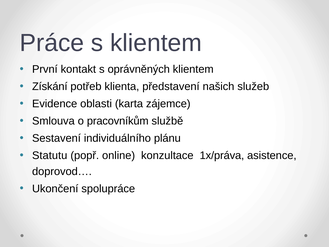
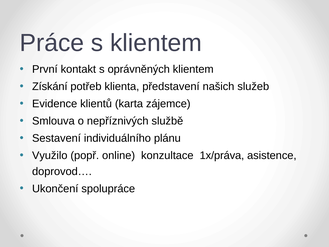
oblasti: oblasti -> klientů (96, 104)
pracovníkům: pracovníkům -> nepříznivých (118, 121)
Statutu: Statutu -> Využilo (50, 155)
